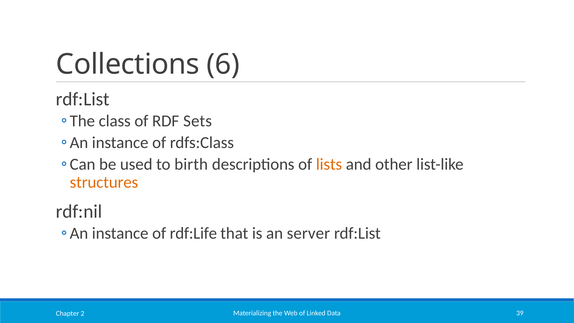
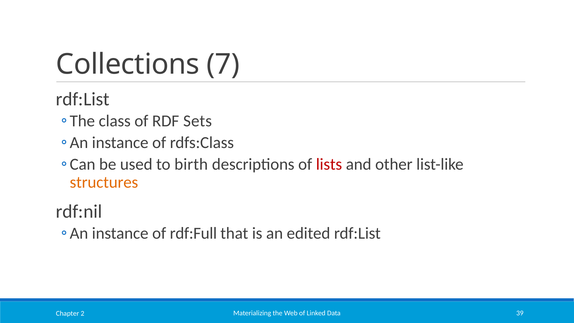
6: 6 -> 7 (223, 64)
lists colour: orange -> red (329, 164)
rdf:Life: rdf:Life -> rdf:Full (193, 233)
server: server -> edited (308, 233)
